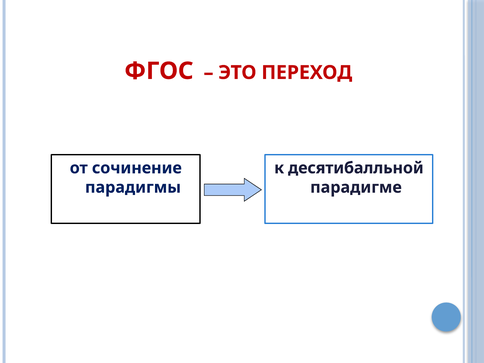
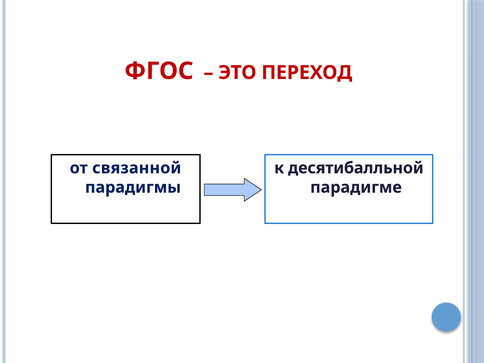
сочинение: сочинение -> связанной (137, 168)
